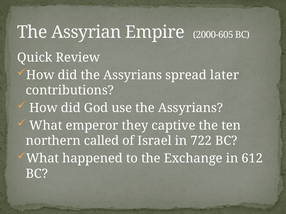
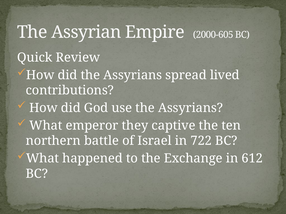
later: later -> lived (225, 75)
called: called -> battle (101, 141)
